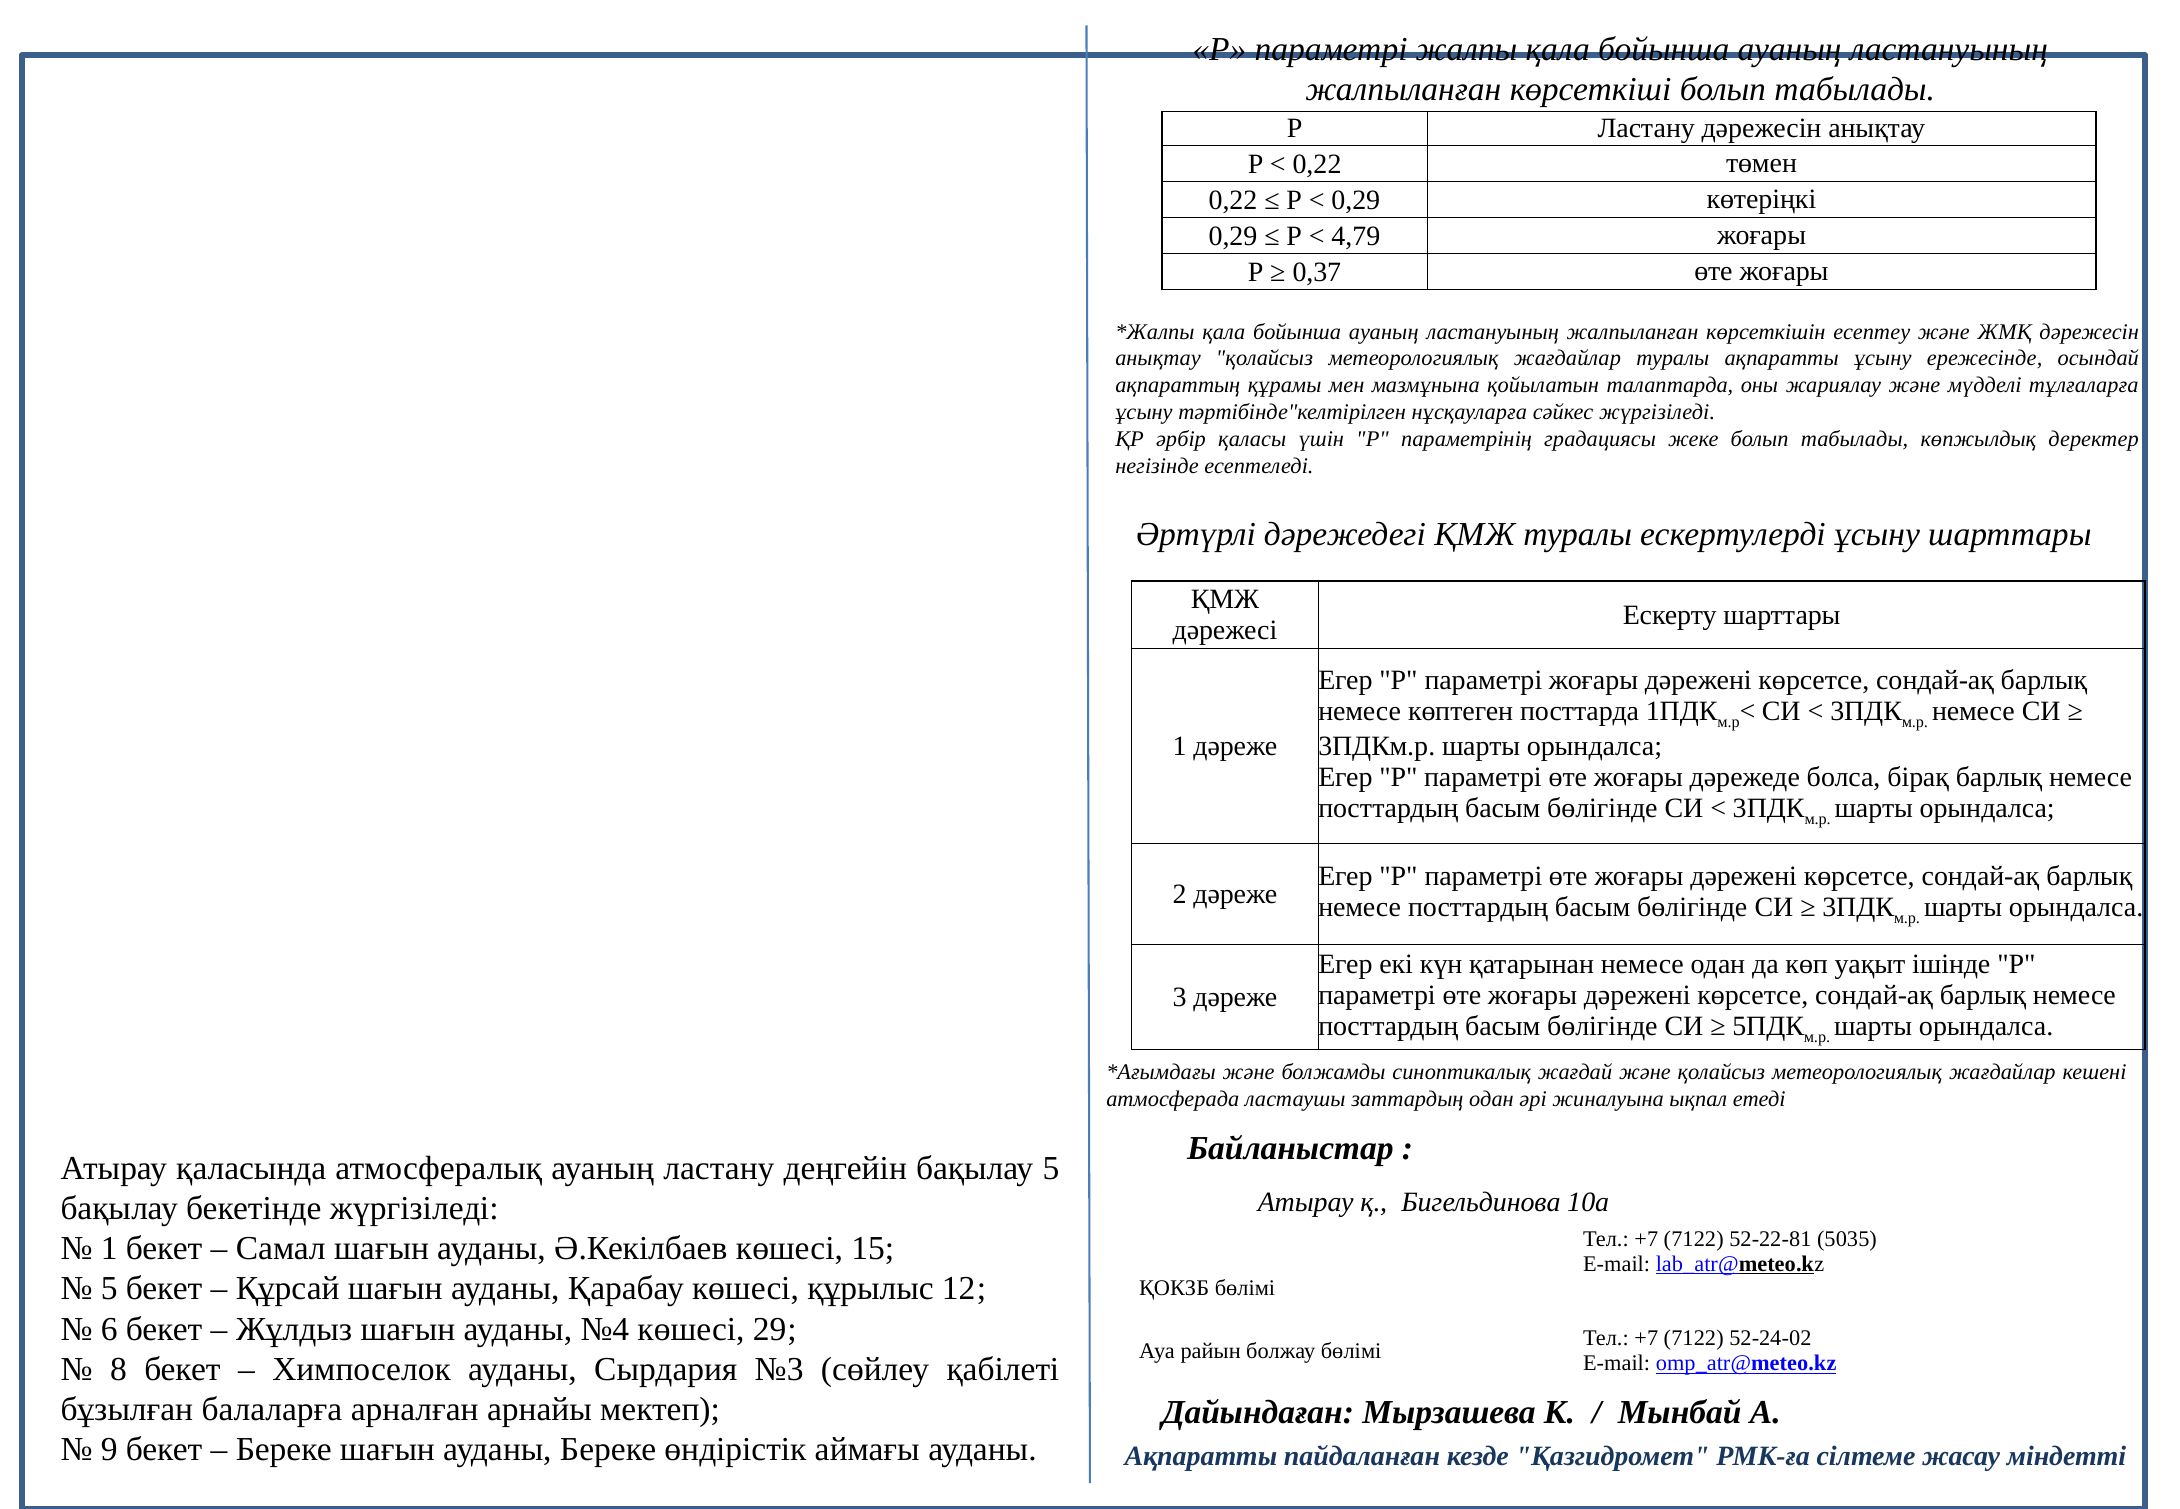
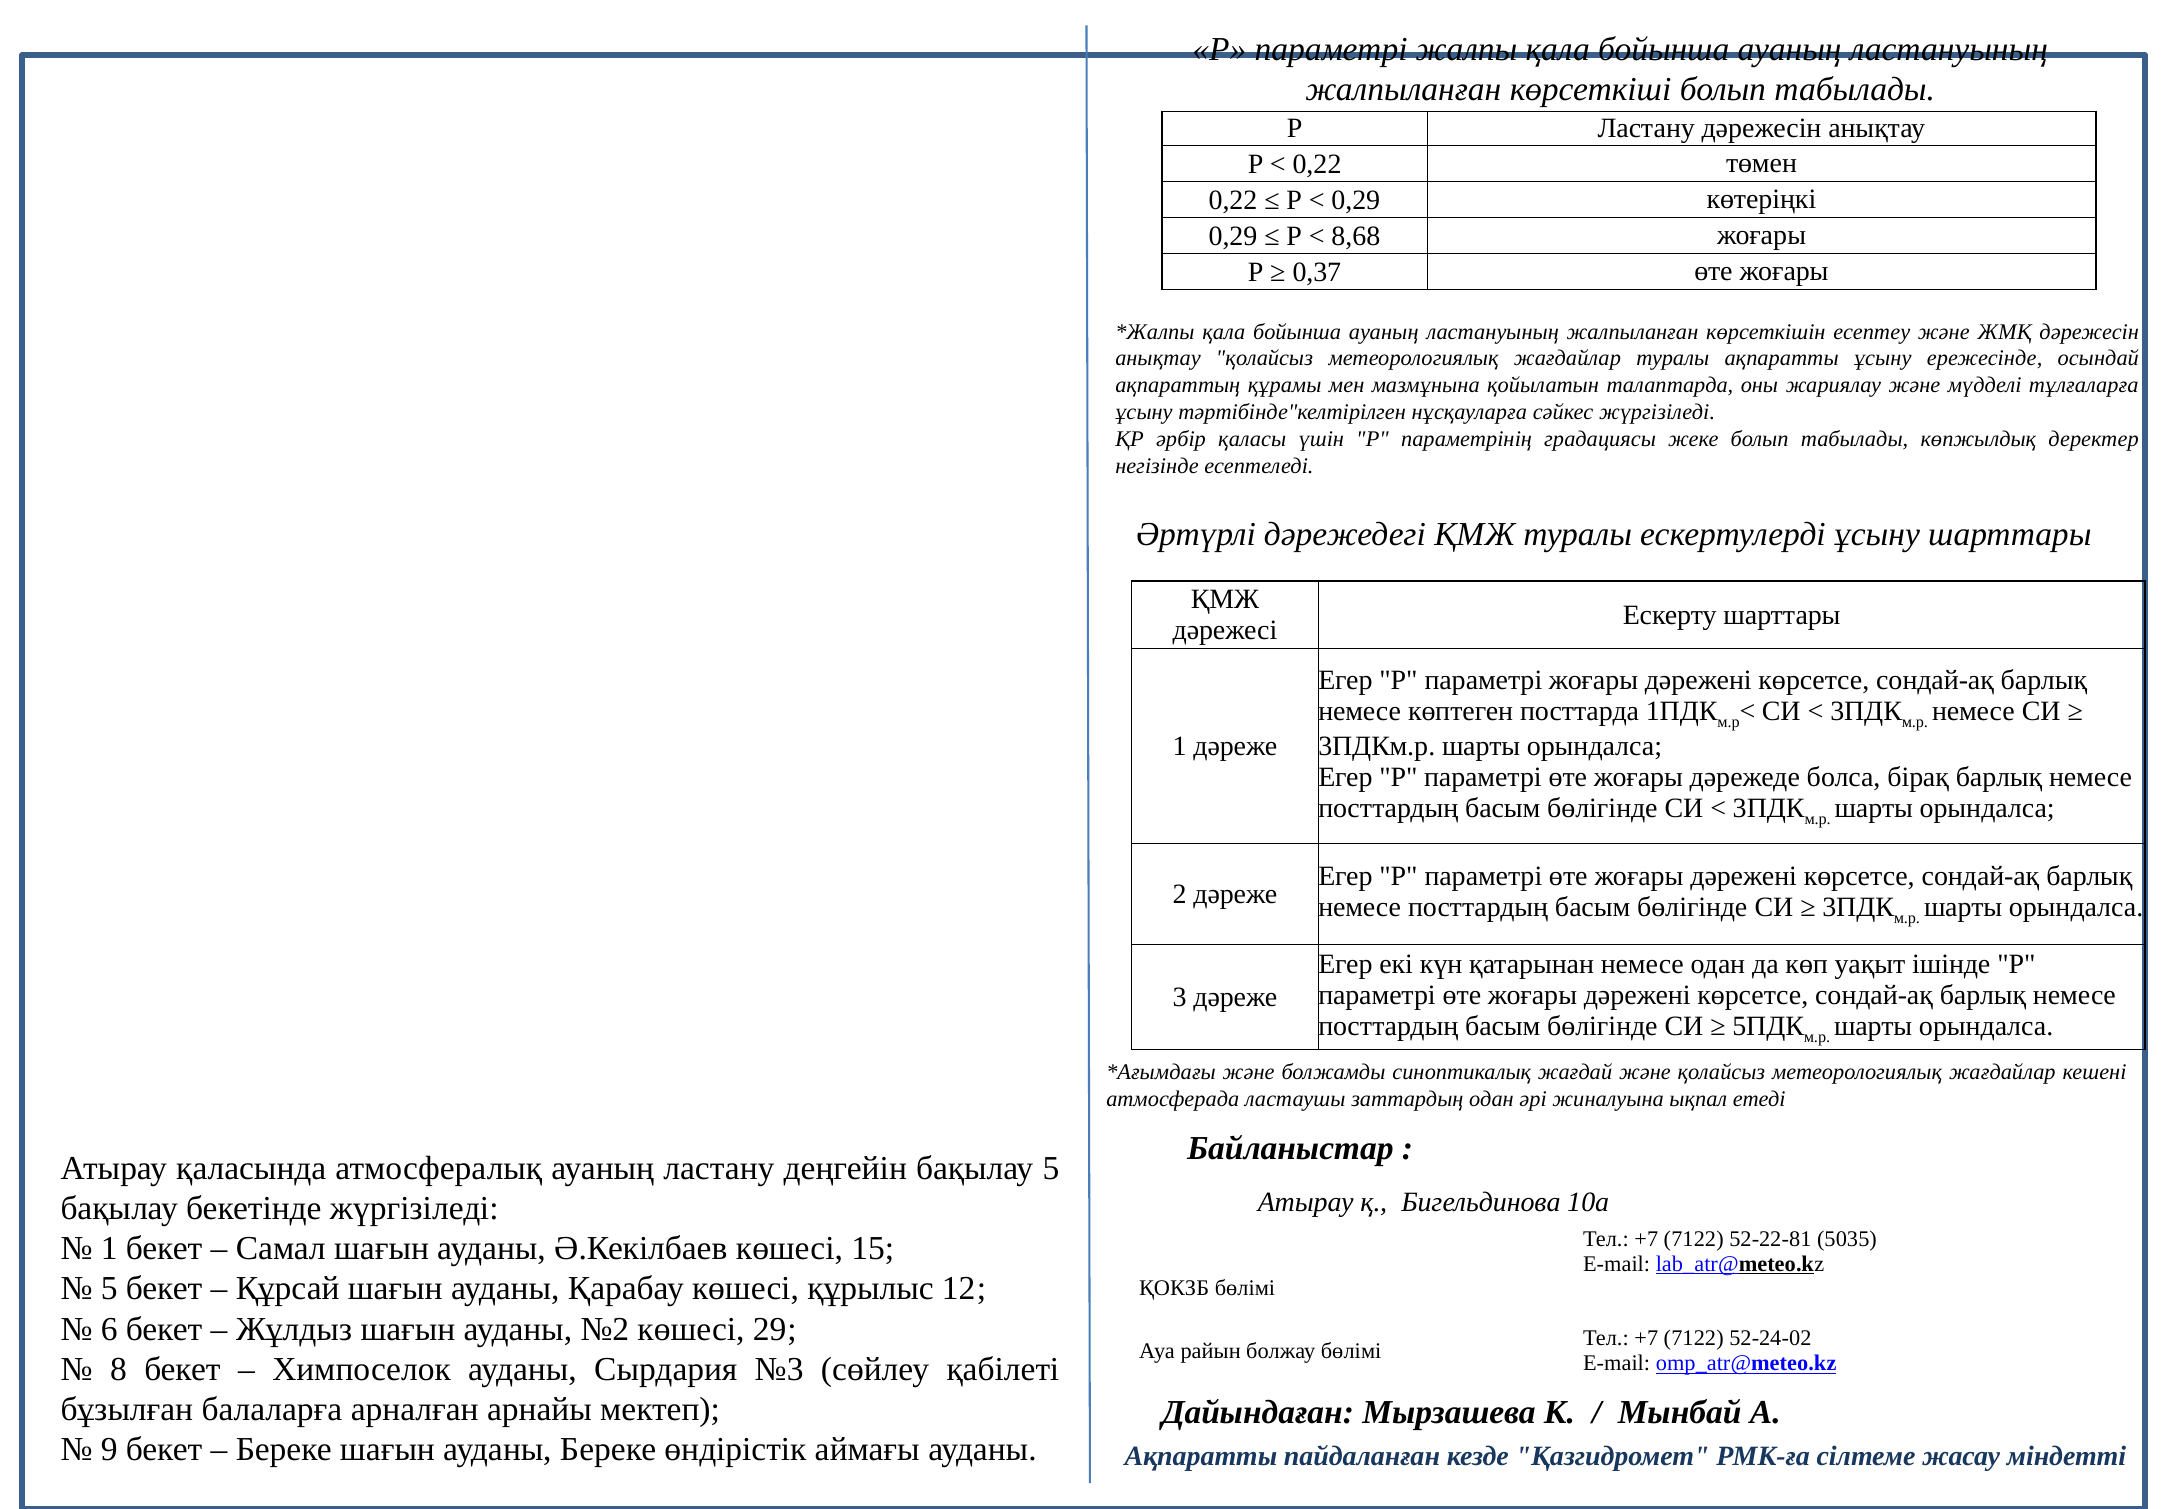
4,79: 4,79 -> 8,68 (1356, 237)
№4: №4 -> №2 (605, 1329)
